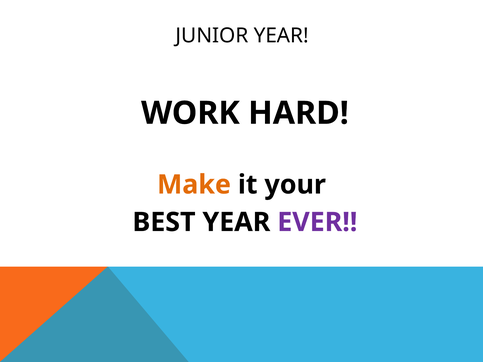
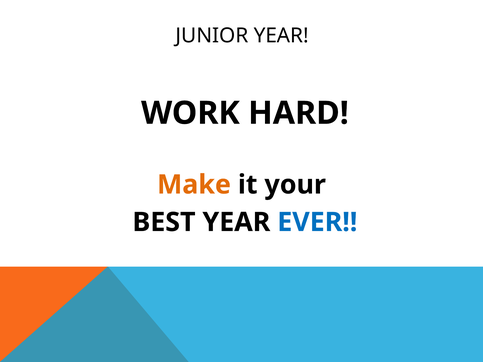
EVER colour: purple -> blue (317, 222)
